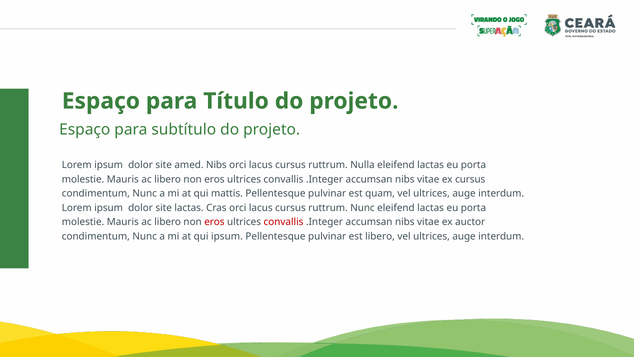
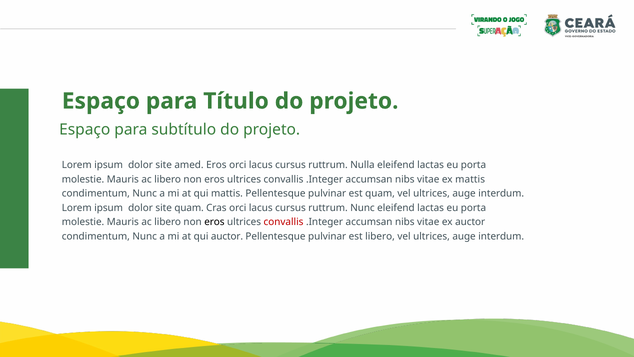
amed Nibs: Nibs -> Eros (216, 165)
ex cursus: cursus -> mattis (470, 179)
site lactas: lactas -> quam (189, 208)
eros colour: red -> black (214, 222)
qui ipsum: ipsum -> auctor (227, 236)
